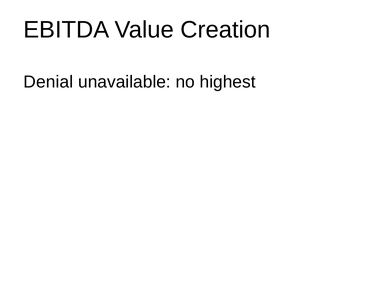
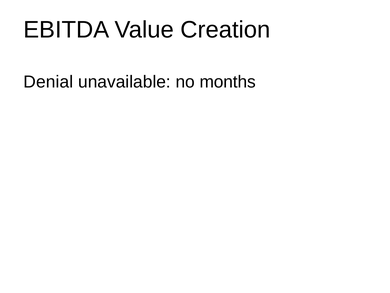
highest: highest -> months (228, 82)
